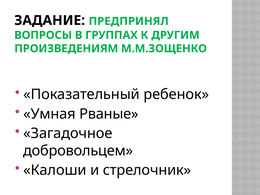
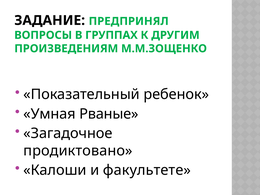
добровольцем: добровольцем -> продиктовано (78, 151)
стрелочник: стрелочник -> факультете (147, 170)
